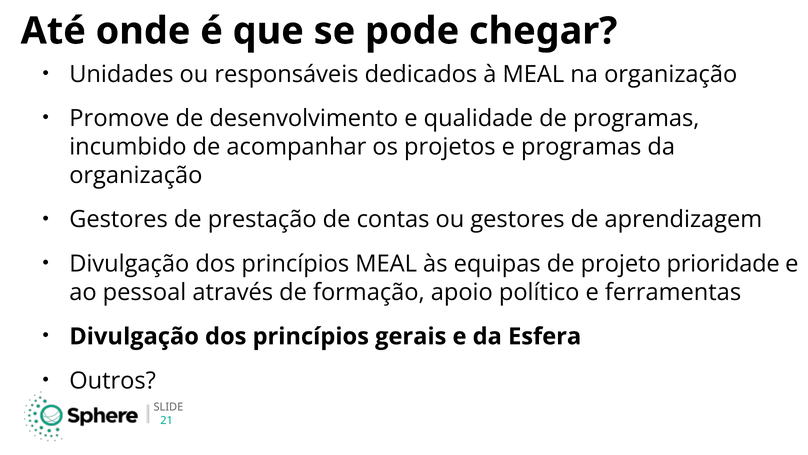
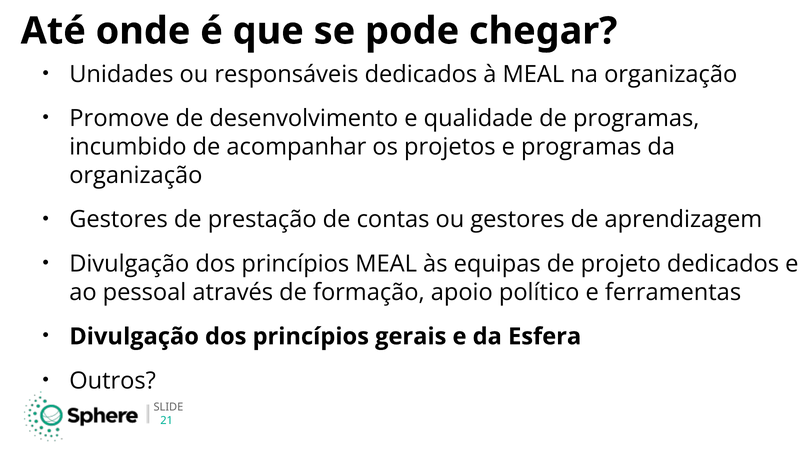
projeto prioridade: prioridade -> dedicados (723, 264)
